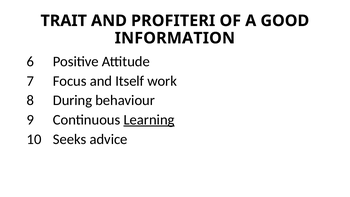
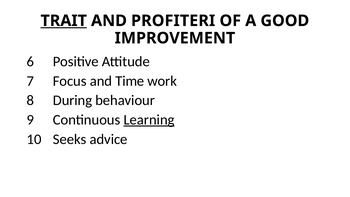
TRAIT underline: none -> present (64, 21)
INFORMATION: INFORMATION -> IMPROVEMENT (175, 38)
Itself: Itself -> Time (130, 81)
